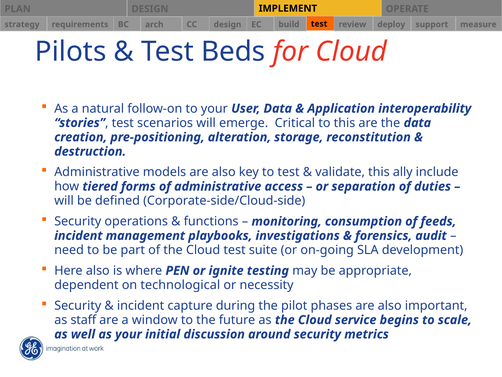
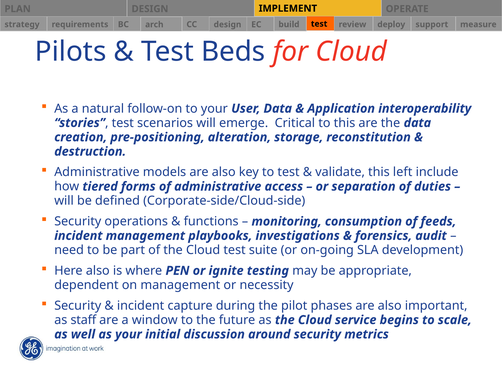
ally: ally -> left (403, 172)
on technological: technological -> management (180, 285)
